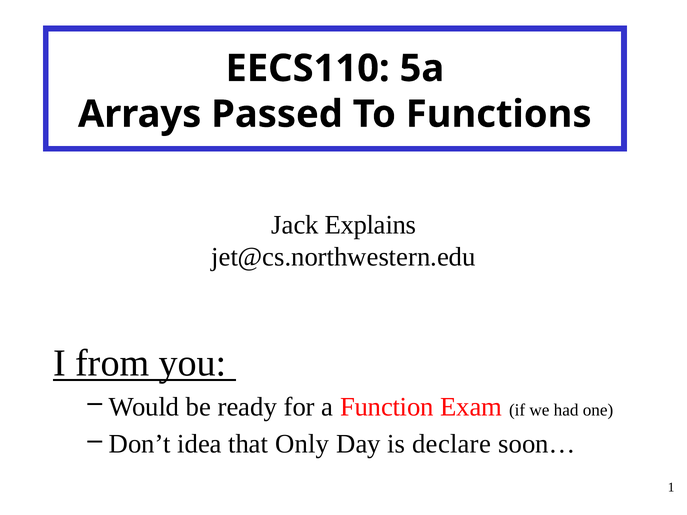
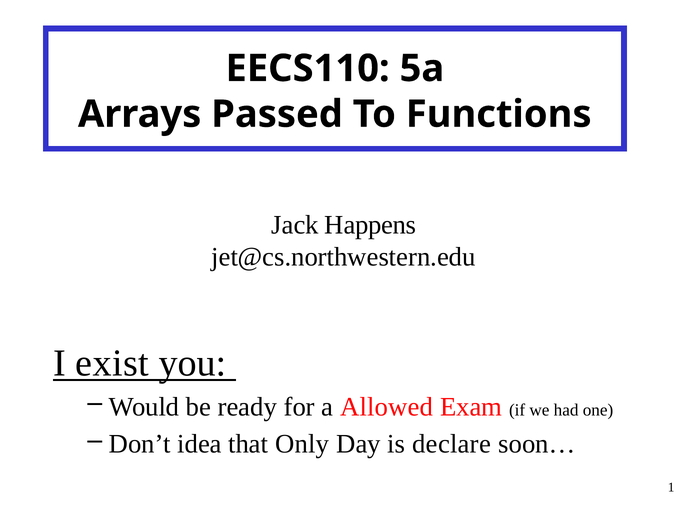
Explains: Explains -> Happens (370, 225)
from: from -> exist (112, 363)
Function: Function -> Allowed (387, 407)
